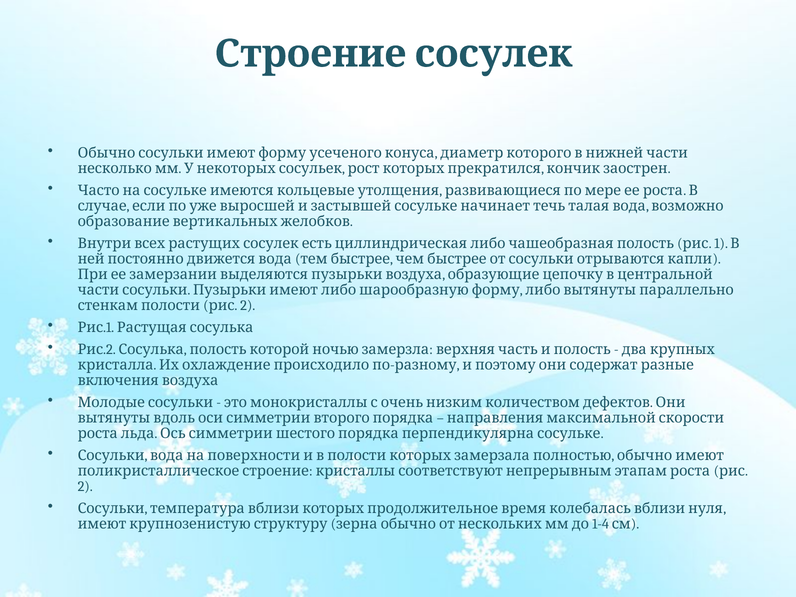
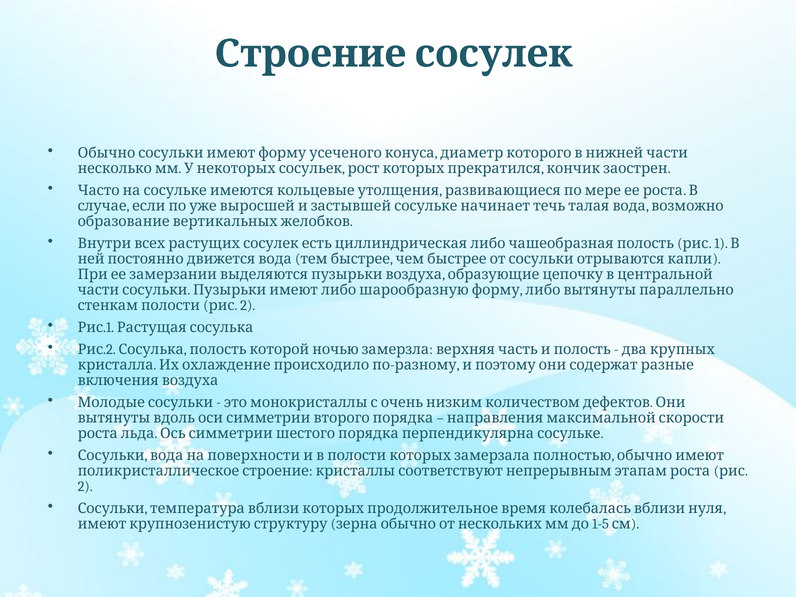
1-4: 1-4 -> 1-5 (601, 524)
